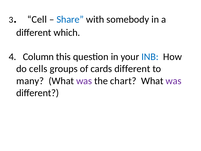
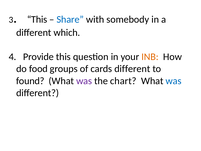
Cell: Cell -> This (37, 19)
Column: Column -> Provide (38, 57)
INB colour: blue -> orange (150, 57)
cells: cells -> food (38, 69)
many: many -> found (30, 81)
was colour: purple -> blue (174, 81)
